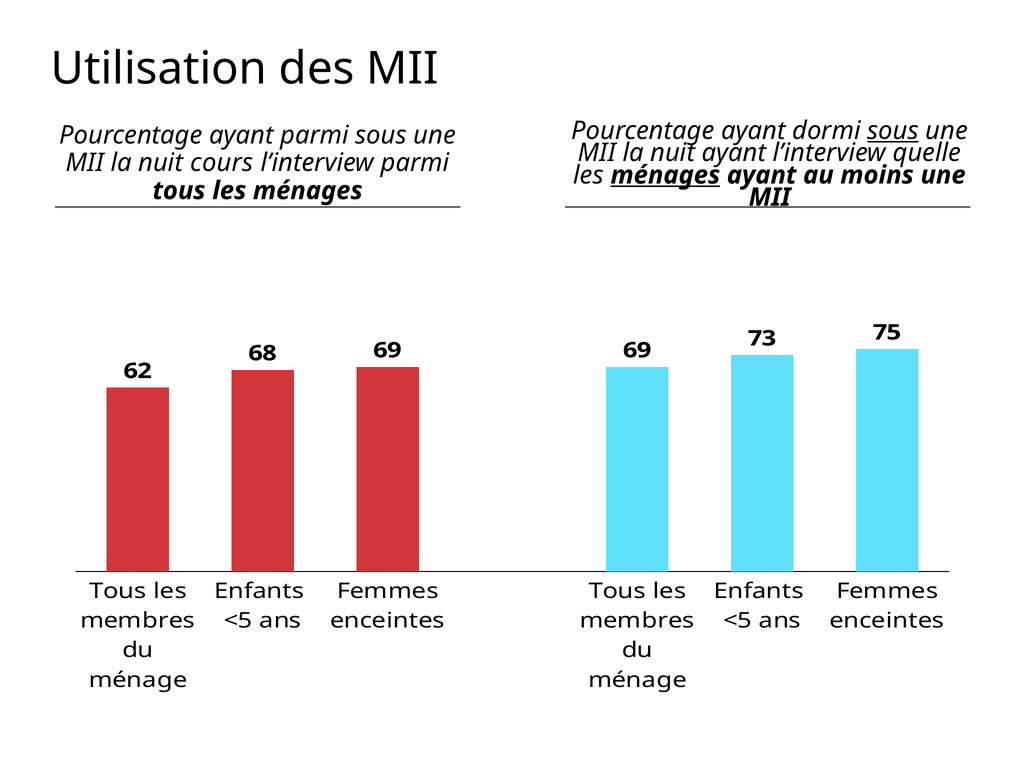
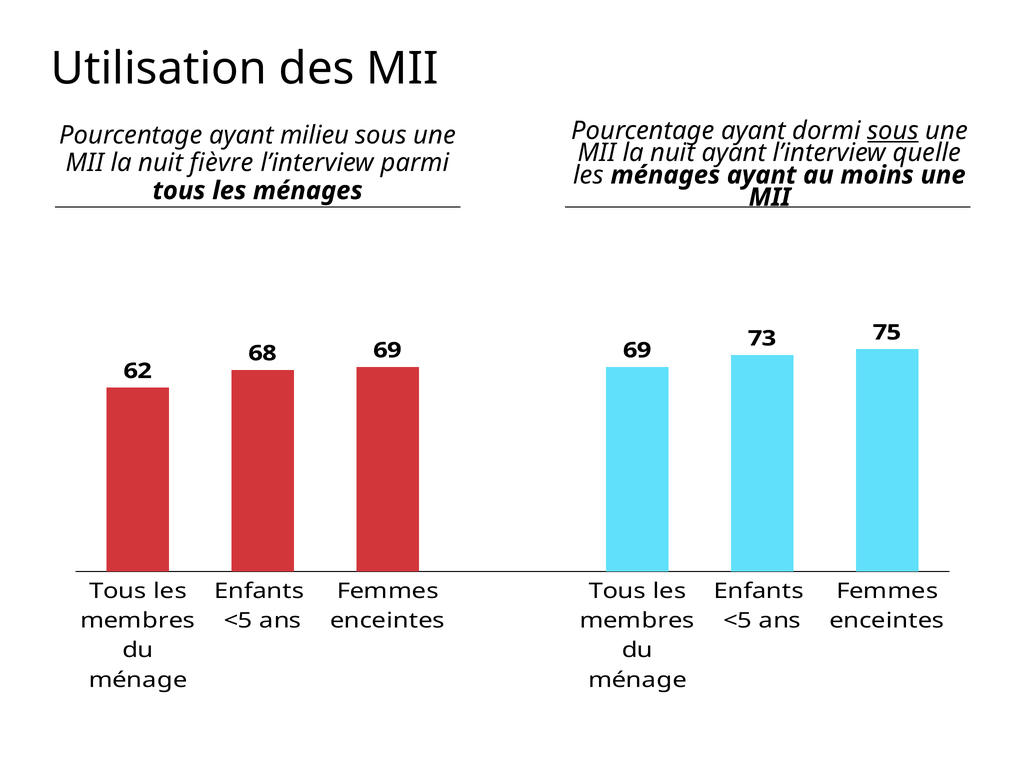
ayant parmi: parmi -> milieu (315, 135)
cours: cours -> fièvre (222, 163)
ménages underline: present -> none (665, 175)
